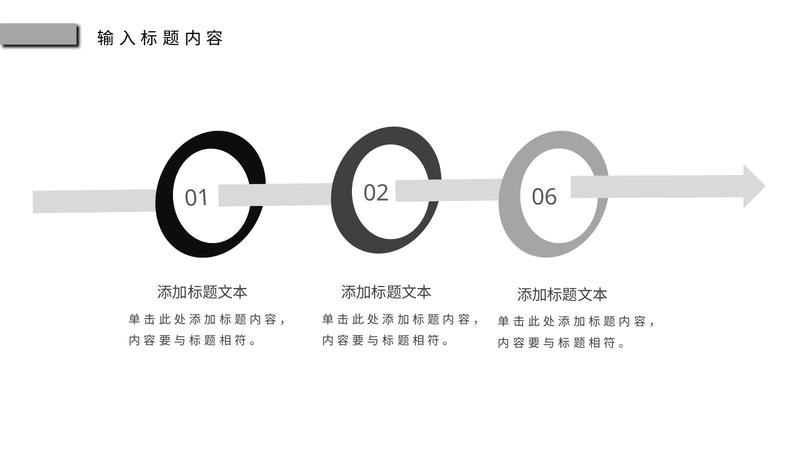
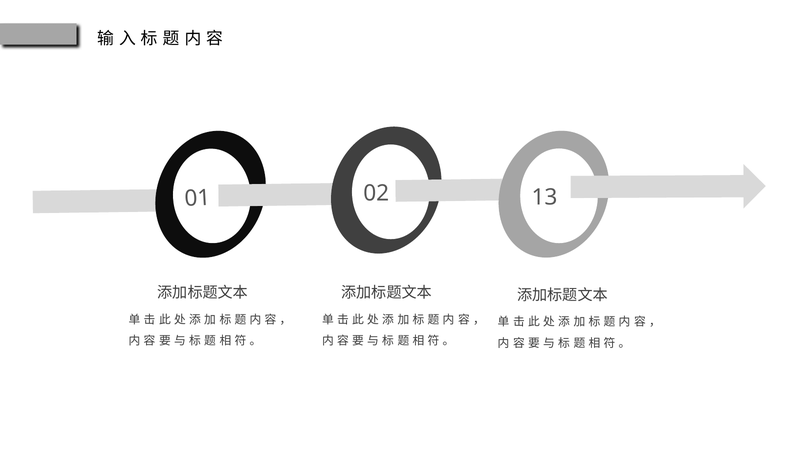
06: 06 -> 13 (544, 197)
